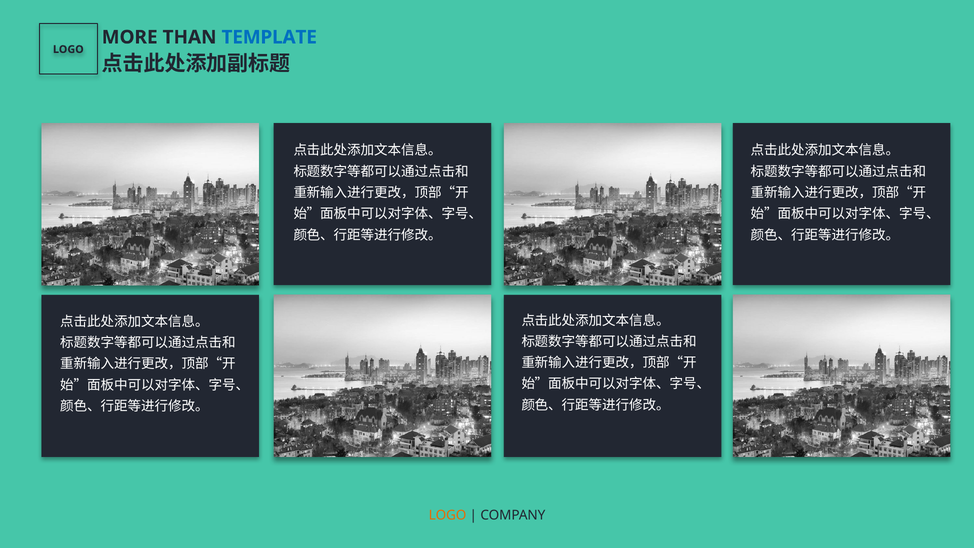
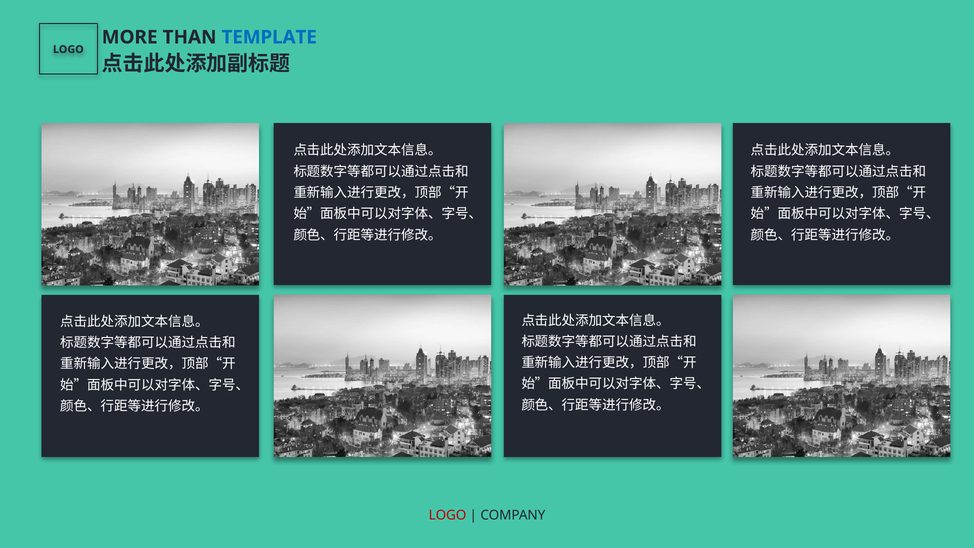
LOGO colour: orange -> red (448, 515)
